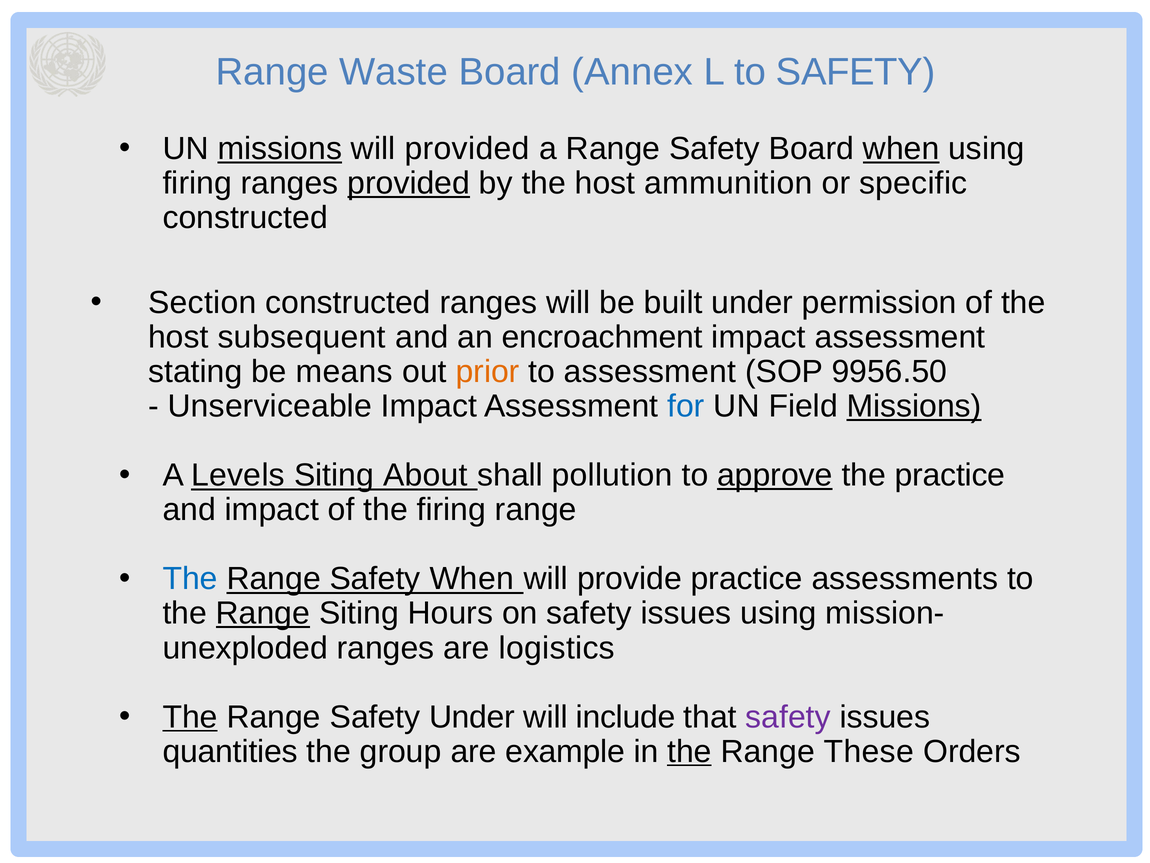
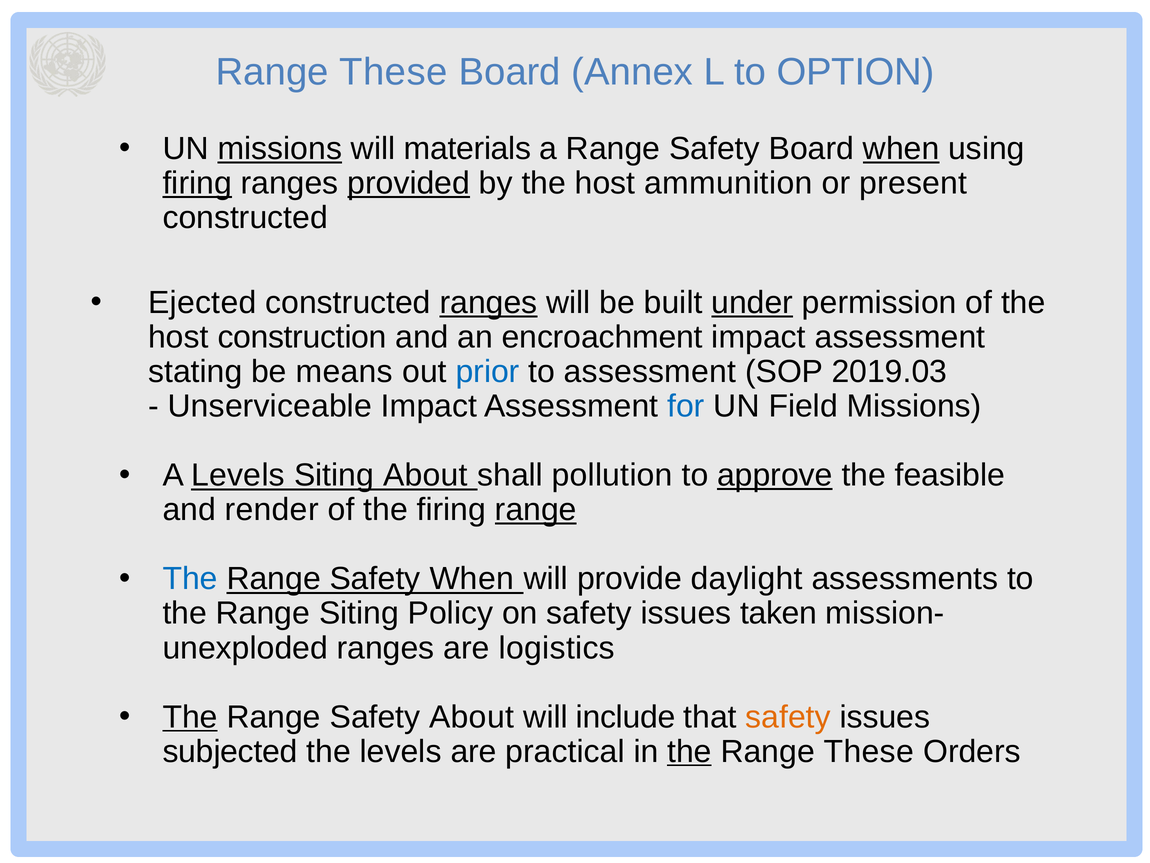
Waste: Waste -> These (393, 72)
to SAFETY: SAFETY -> OPTION (856, 72)
will provided: provided -> materials (468, 149)
firing underline: none -> present (197, 183)
specific: specific -> present (913, 183)
Section: Section -> Ejected (202, 303)
ranges underline: none -> present (488, 303)
under underline: none -> present (752, 303)
subsequent: subsequent -> construction (302, 337)
prior colour: orange -> blue (488, 372)
9956.50: 9956.50 -> 2019.03 (889, 372)
Missions underline: present -> none (914, 406)
the practice: practice -> feasible (950, 475)
and impact: impact -> render (272, 510)
range underline: none -> present (536, 510)
provide practice: practice -> daylight (747, 579)
Range underline: present -> none (263, 613)
Hours: Hours -> Policy (450, 613)
issues using: using -> taken (779, 613)
Safety Under: Under -> About (472, 717)
safety colour: purple -> orange (788, 717)
quantities: quantities -> subjected (230, 751)
the group: group -> levels (401, 751)
example: example -> practical (565, 751)
